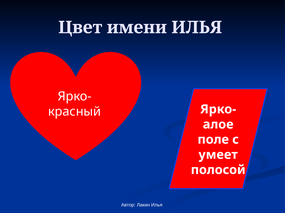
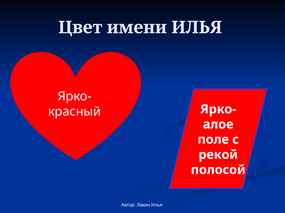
умеет: умеет -> рекой (218, 155)
